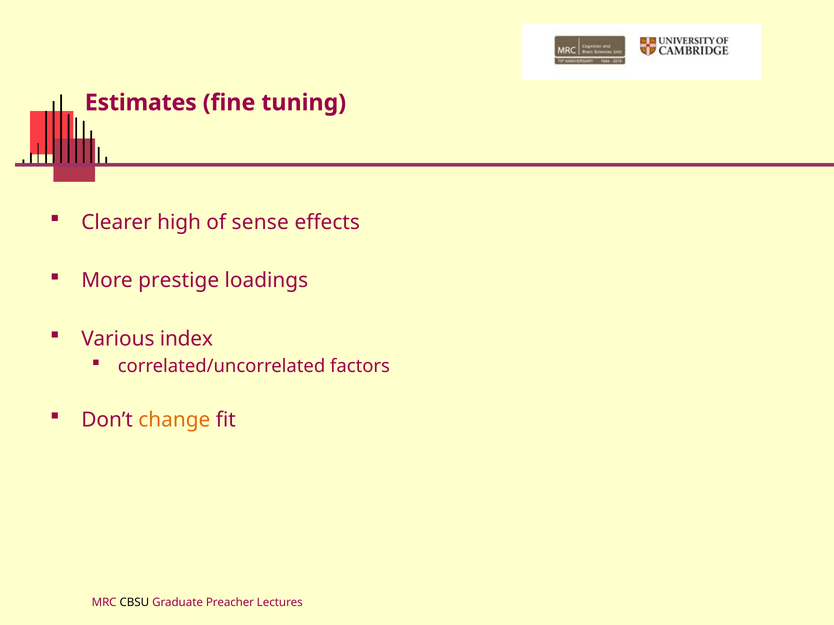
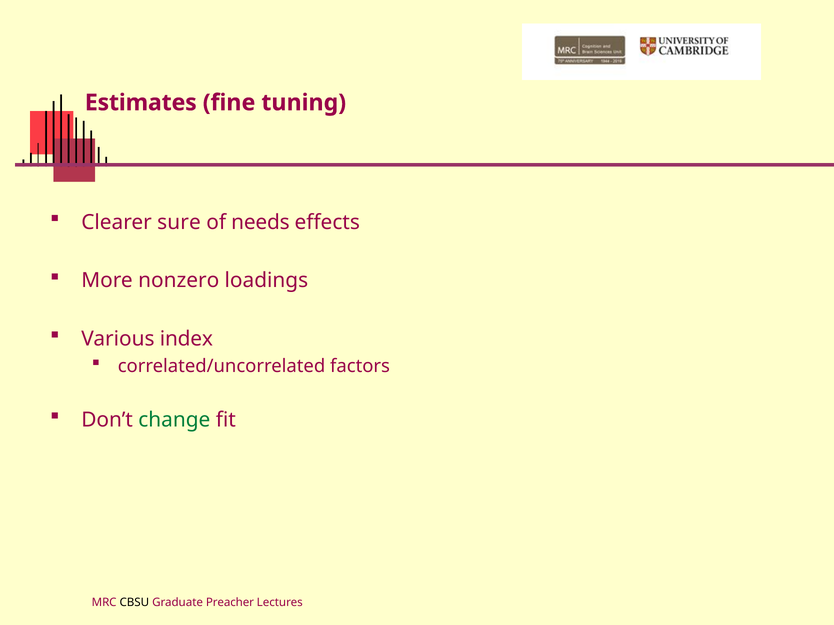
high: high -> sure (179, 222)
sense: sense -> needs (260, 222)
prestige: prestige -> nonzero (179, 281)
change colour: orange -> green (174, 420)
